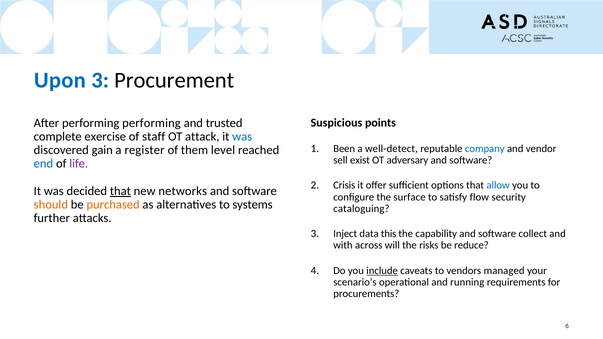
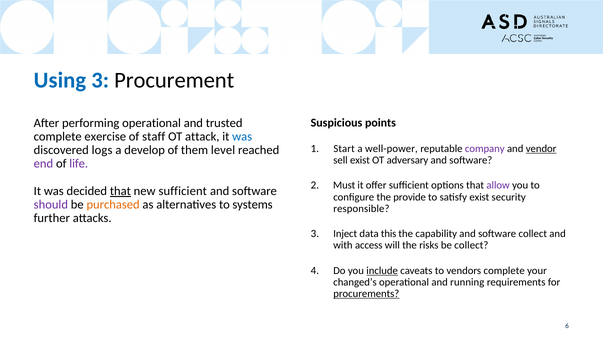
Upon: Upon -> Using (60, 80)
performing performing: performing -> operational (152, 123)
Been: Been -> Start (344, 149)
well-detect: well-detect -> well-power (391, 149)
company colour: blue -> purple (485, 149)
vendor underline: none -> present (541, 149)
gain: gain -> logs (102, 150)
register: register -> develop (145, 150)
end colour: blue -> purple (43, 164)
Crisis: Crisis -> Must (344, 186)
allow colour: blue -> purple (498, 186)
new networks: networks -> sufficient (183, 191)
surface: surface -> provide (410, 197)
satisfy flow: flow -> exist (479, 197)
should colour: orange -> purple (51, 205)
cataloguing: cataloguing -> responsible (361, 209)
across: across -> access (369, 246)
be reduce: reduce -> collect (471, 246)
vendors managed: managed -> complete (504, 271)
scenario’s: scenario’s -> changed’s (355, 282)
procurements underline: none -> present (366, 294)
